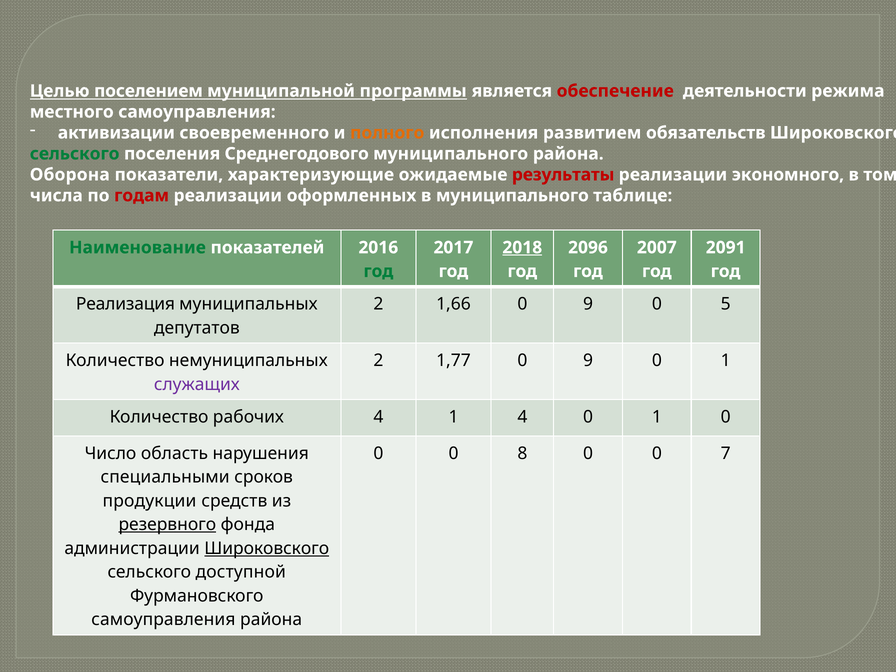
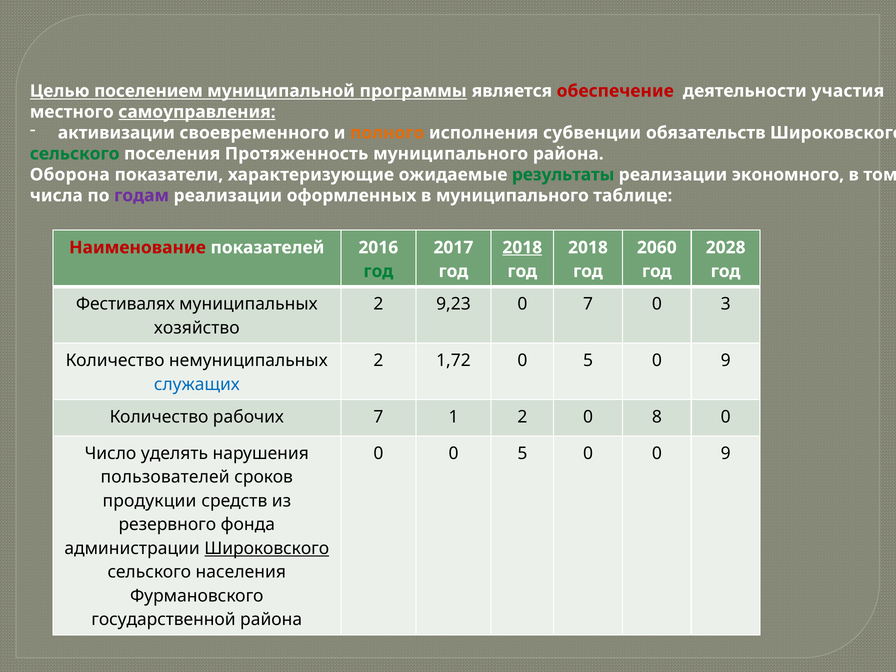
режима: режима -> участия (848, 91)
самоуправления underline: none -> present (197, 112)
развитием: развитием -> субвенции (592, 133)
Среднегодового: Среднегодового -> Протяженность (297, 154)
результаты colour: red -> green (563, 175)
годам colour: red -> purple (142, 196)
Наименование colour: green -> red (138, 248)
2096: 2096 -> 2018 (588, 248)
2007: 2007 -> 2060 (657, 248)
2091: 2091 -> 2028 (726, 248)
Реализация: Реализация -> Фестивалях (125, 304)
1,66: 1,66 -> 9,23 (453, 304)
9: 9 -> 7 (588, 304)
5: 5 -> 3 (726, 304)
депутатов: депутатов -> хозяйство (197, 328)
1,77: 1,77 -> 1,72 (453, 361)
9: 9 -> 5 (588, 361)
1: 1 -> 9 (726, 361)
служащих colour: purple -> blue (197, 384)
рабочих 4: 4 -> 7 (378, 417)
1 4: 4 -> 2 (522, 417)
1: 1 -> 8 (657, 417)
область: область -> уделять (174, 453)
0 0 8: 8 -> 5 (522, 453)
0 0 7: 7 -> 9 (726, 453)
специальными: специальными -> пользователей (165, 477)
резервного underline: present -> none (167, 525)
доступной: доступной -> населения (241, 572)
самоуправления: самоуправления -> государственной (163, 620)
